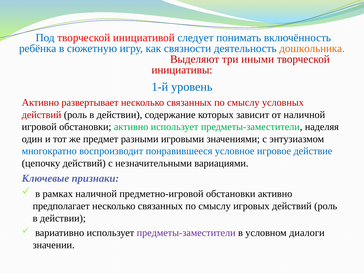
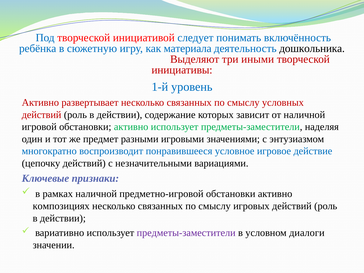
связности: связности -> материала (188, 48)
дошкольника colour: orange -> black (312, 48)
предполагает: предполагает -> композициях (61, 206)
